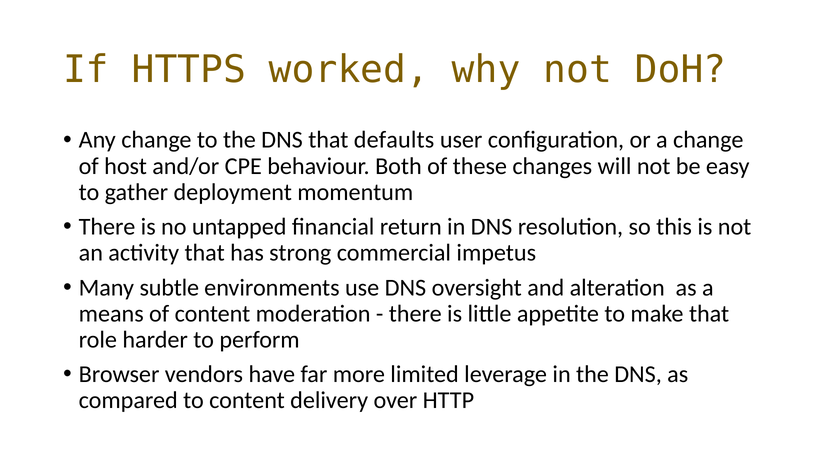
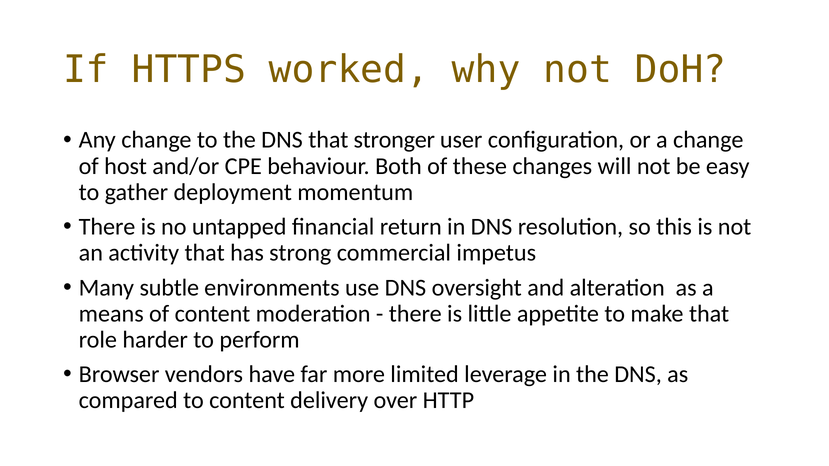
defaults: defaults -> stronger (394, 140)
